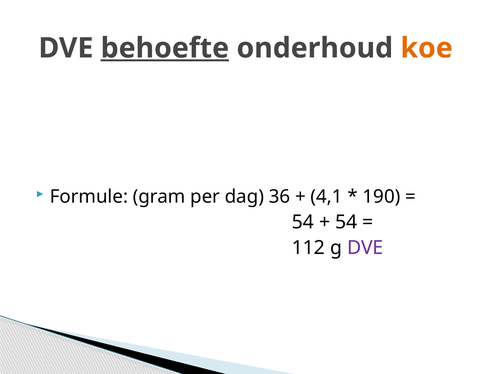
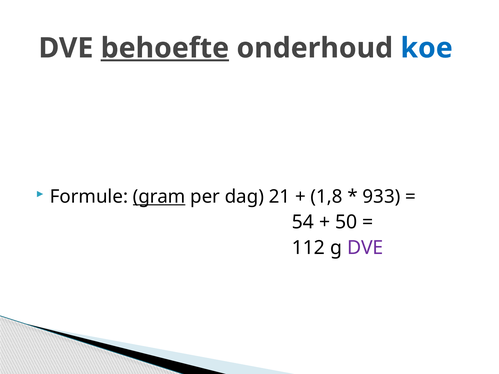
koe colour: orange -> blue (427, 48)
gram underline: none -> present (159, 197)
36: 36 -> 21 (280, 197)
4,1: 4,1 -> 1,8 (327, 197)
190: 190 -> 933 (381, 197)
54: 54 -> 50 (346, 222)
